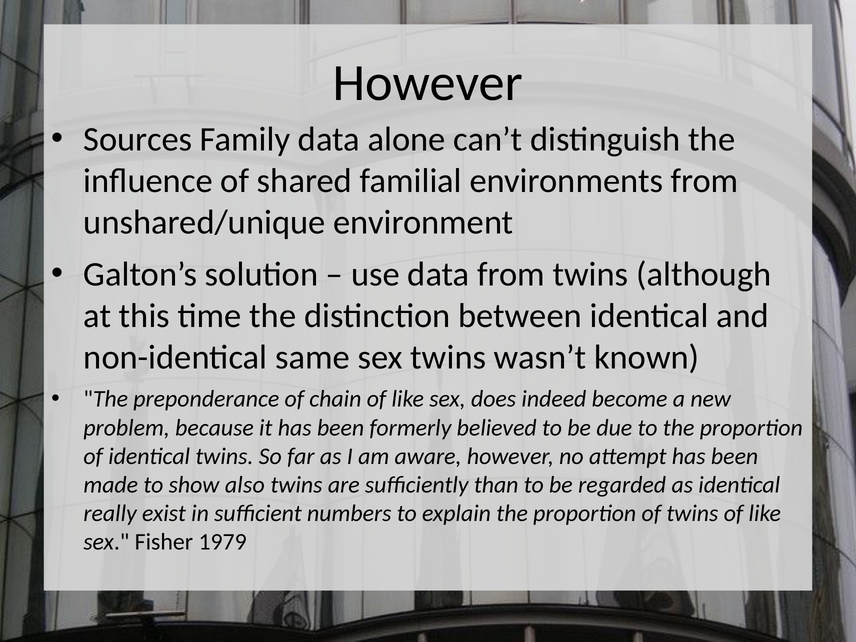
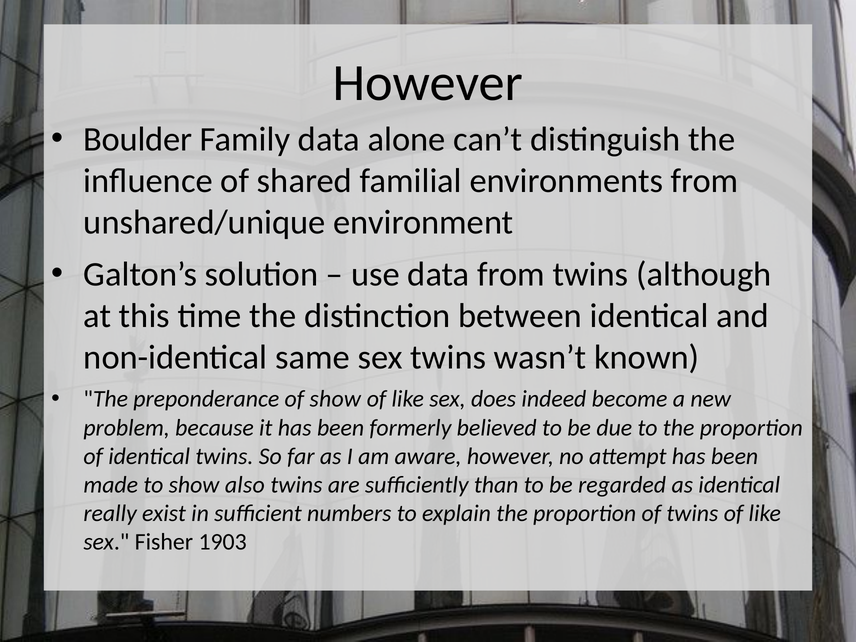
Sources: Sources -> Boulder (138, 139)
of chain: chain -> show (335, 399)
1979: 1979 -> 1903 (223, 542)
